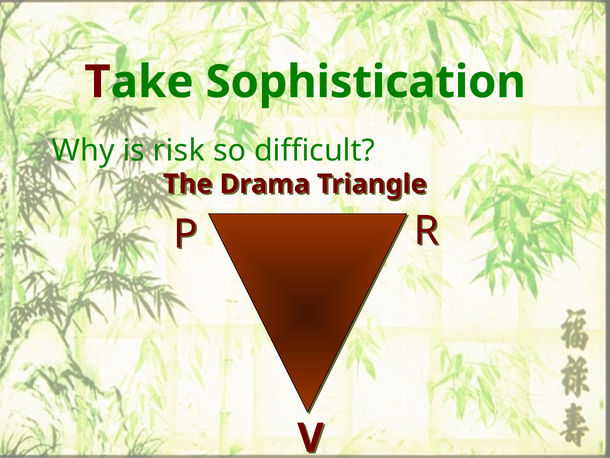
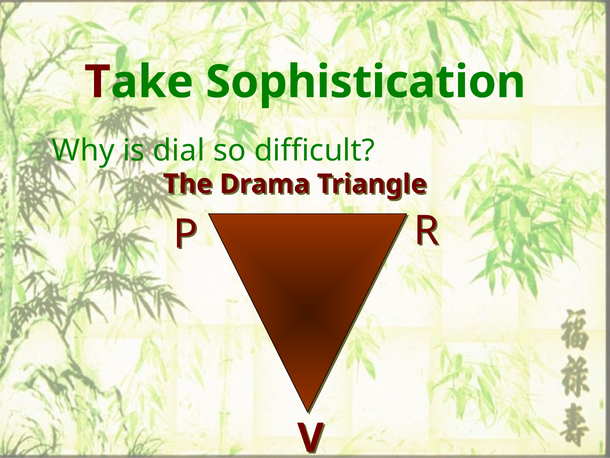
risk: risk -> dial (179, 151)
